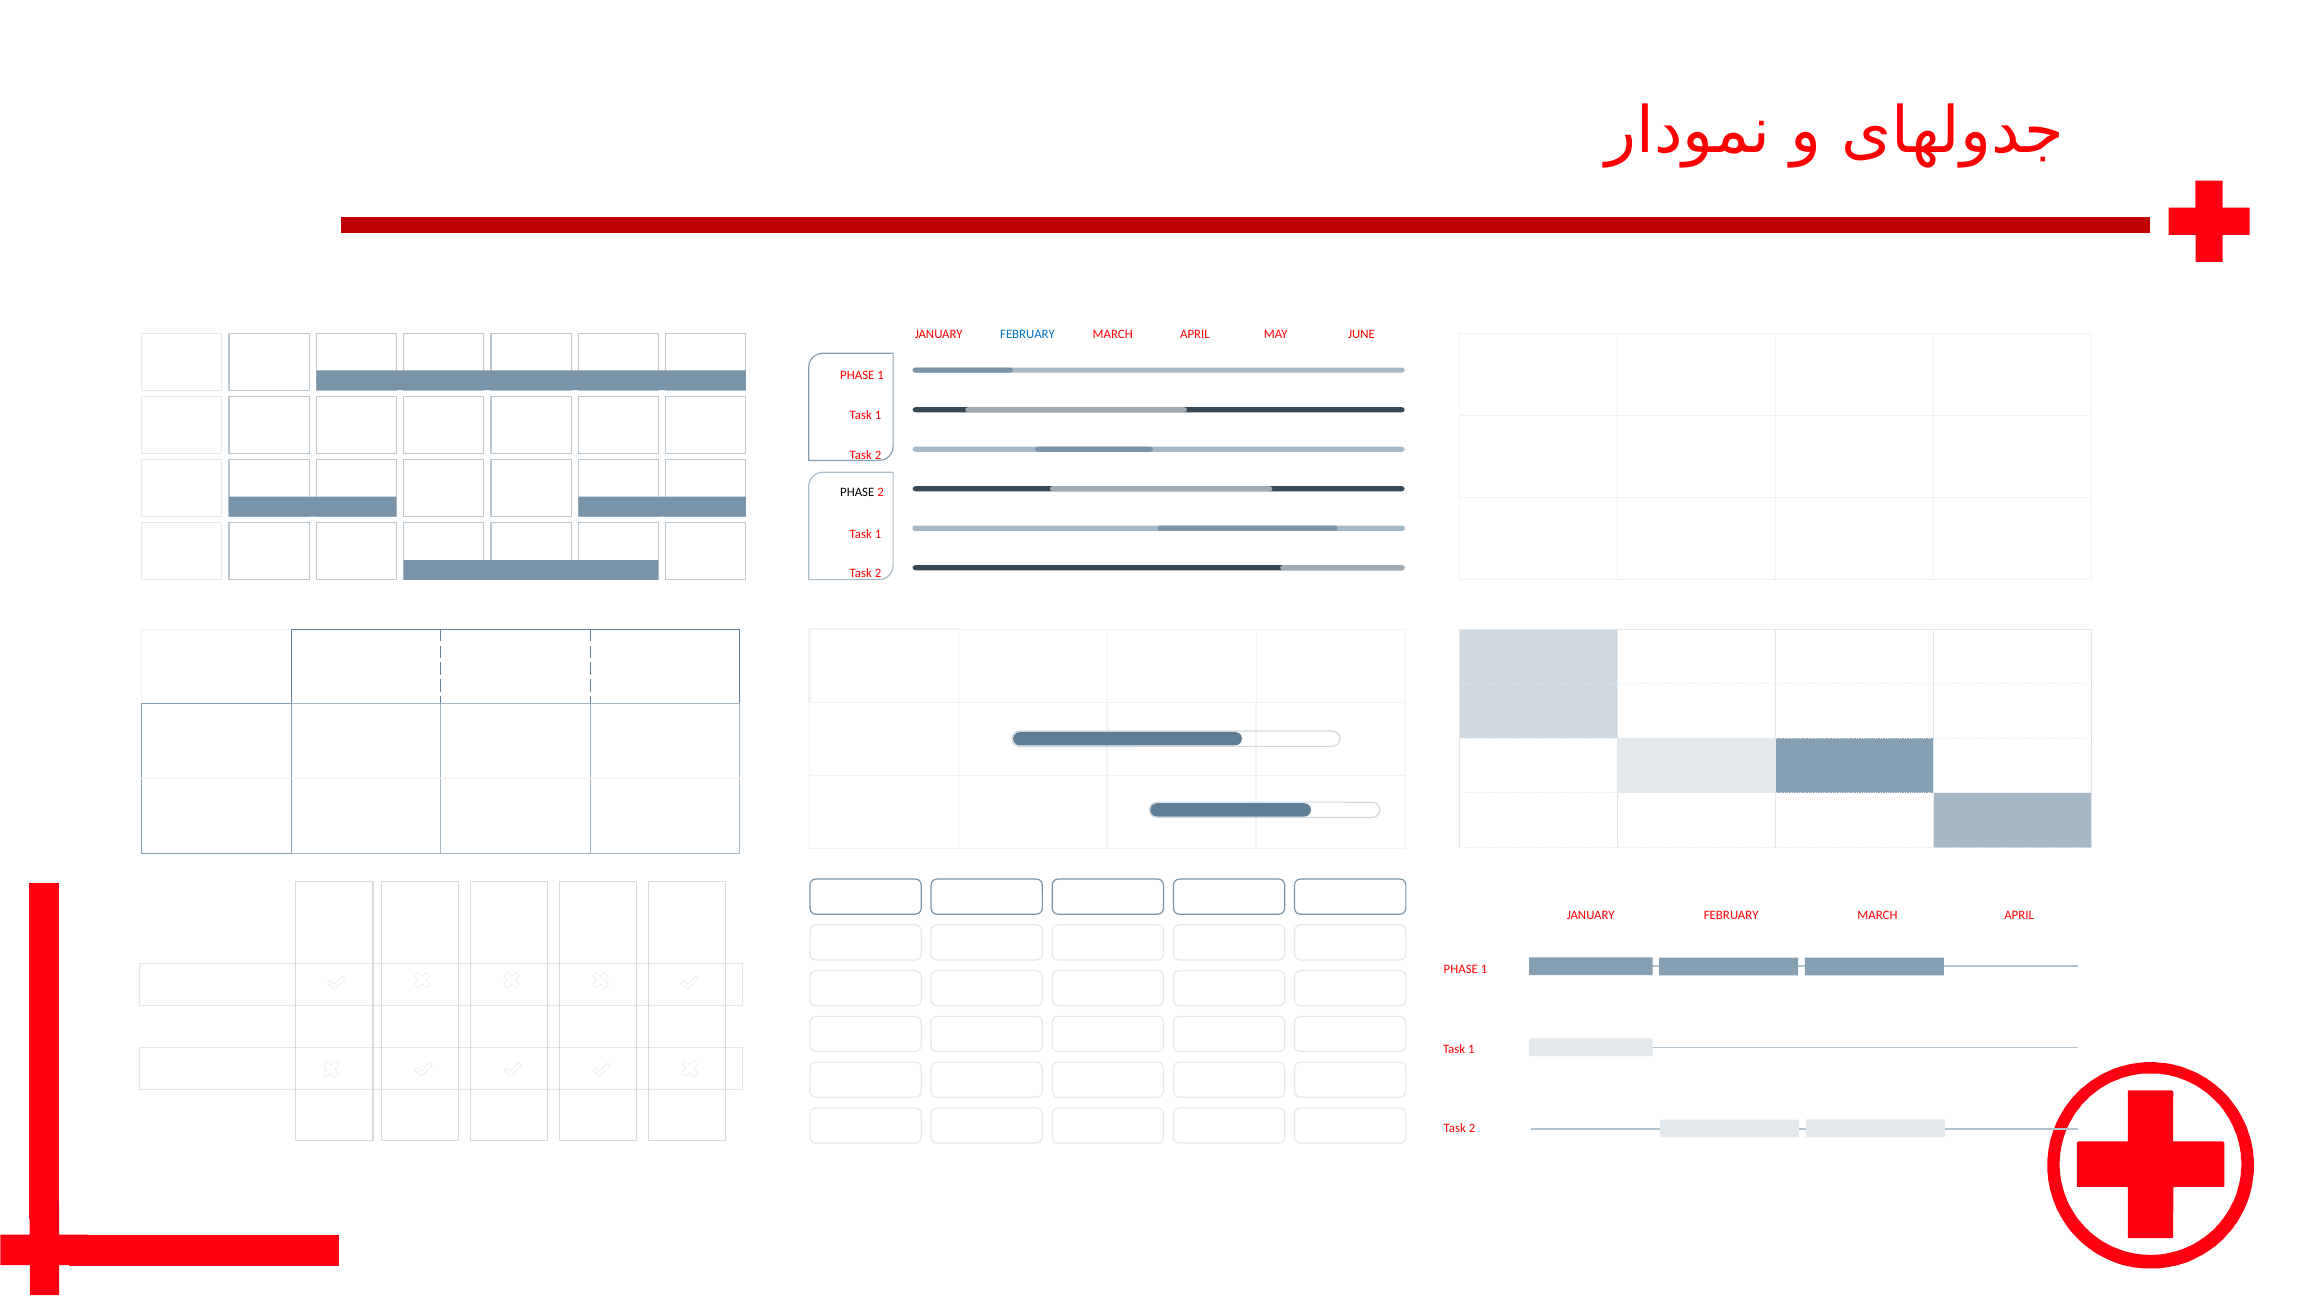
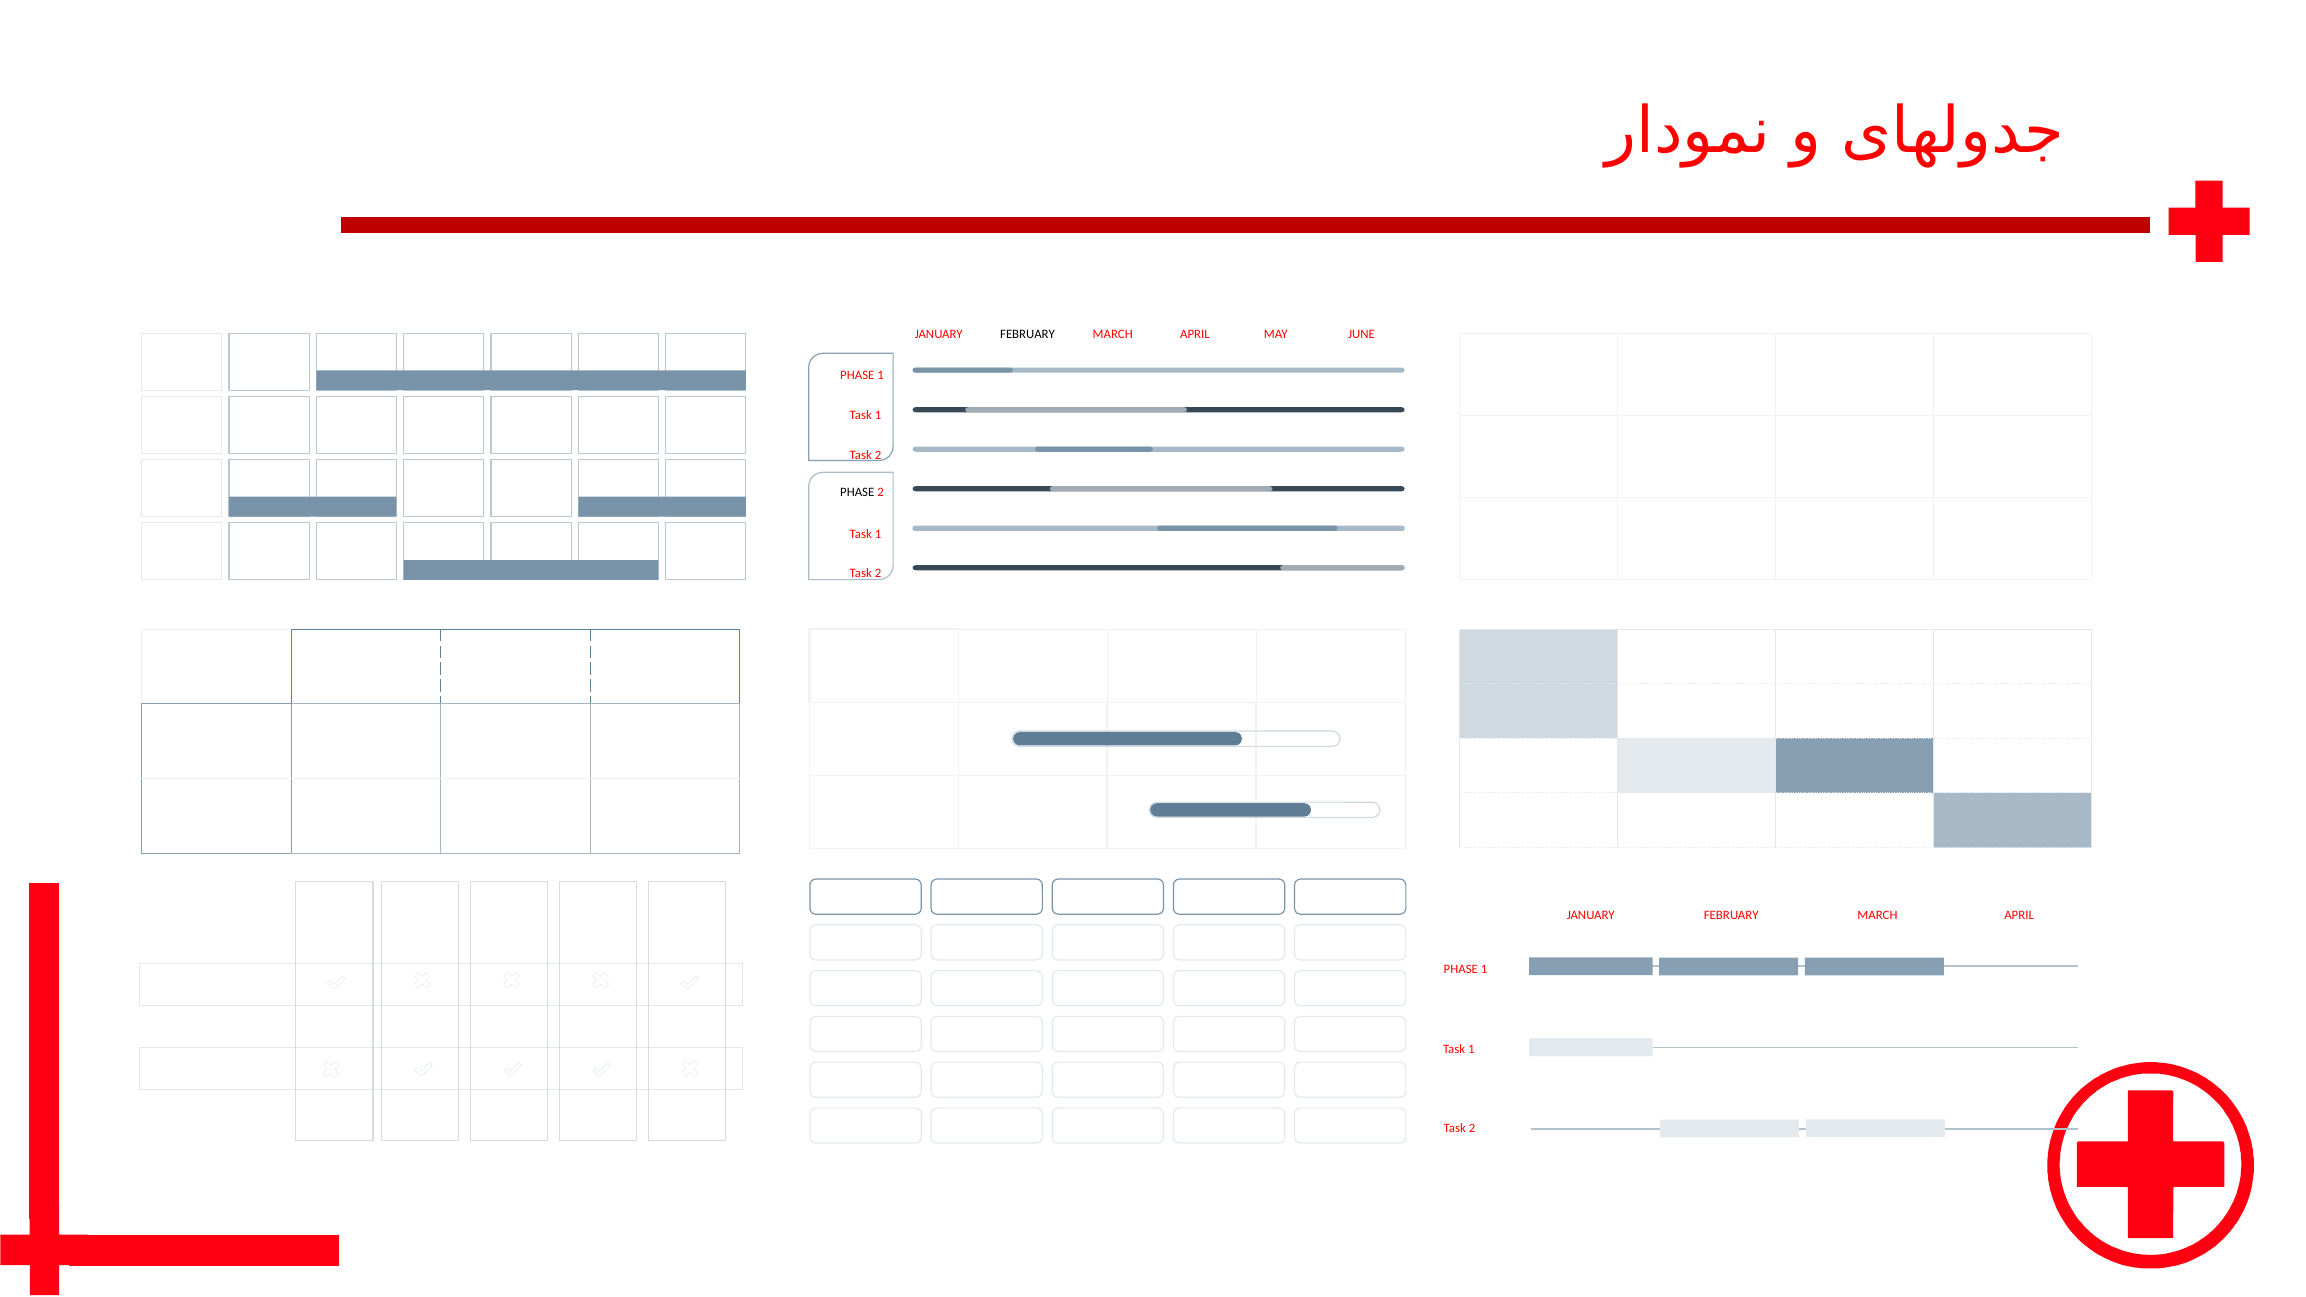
FEBRUARY colour: blue -> black (1027, 335)
